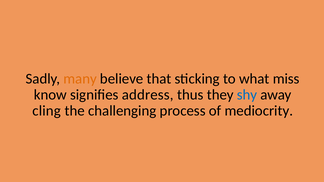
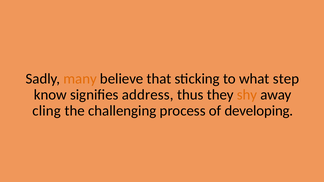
miss: miss -> step (286, 79)
shy colour: blue -> orange (247, 95)
mediocrity: mediocrity -> developing (259, 111)
